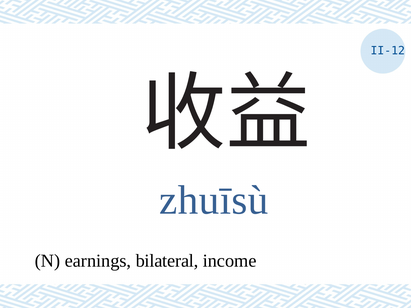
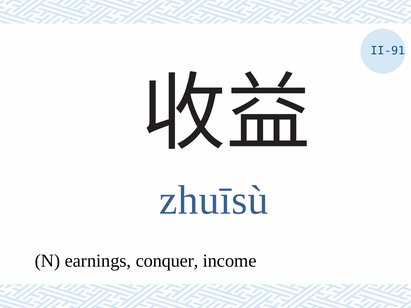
II-12: II-12 -> II-91 (388, 51)
bilateral: bilateral -> conquer (167, 261)
